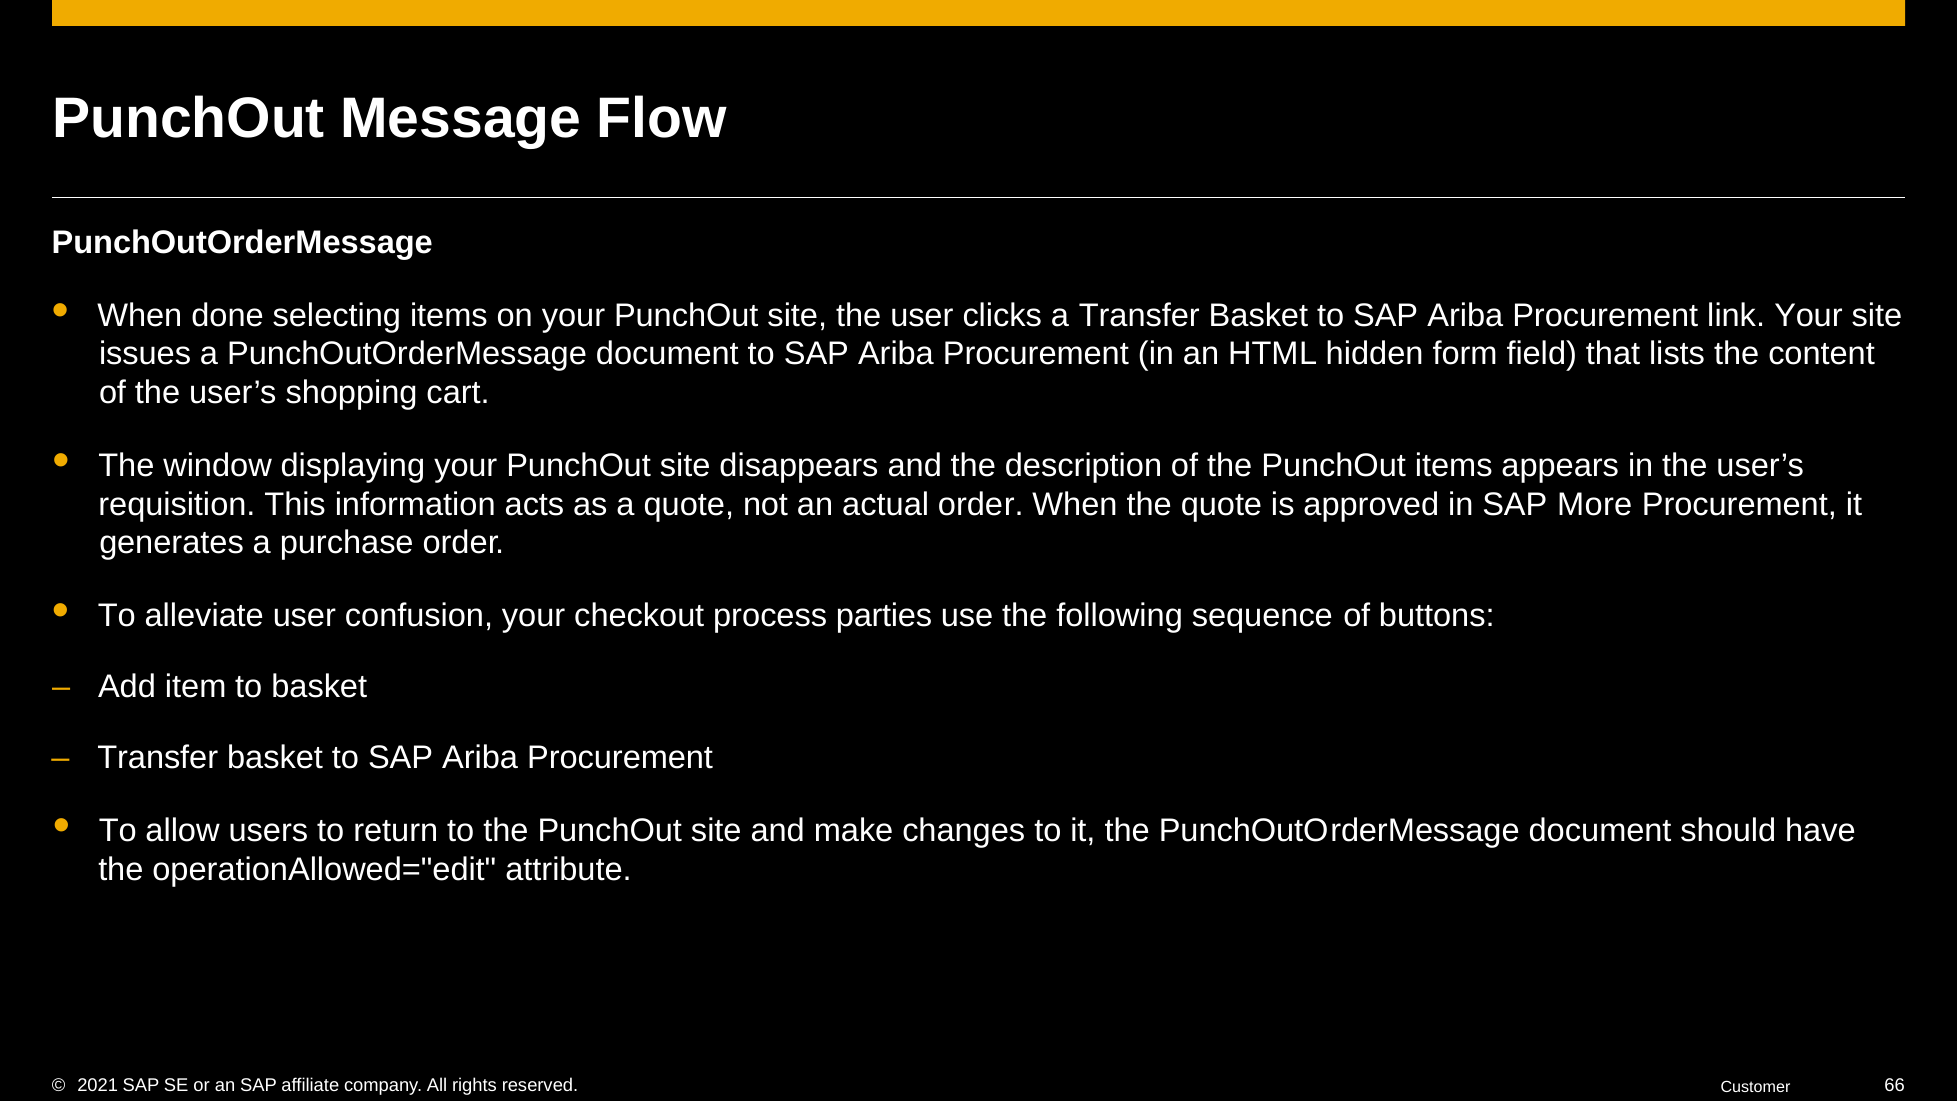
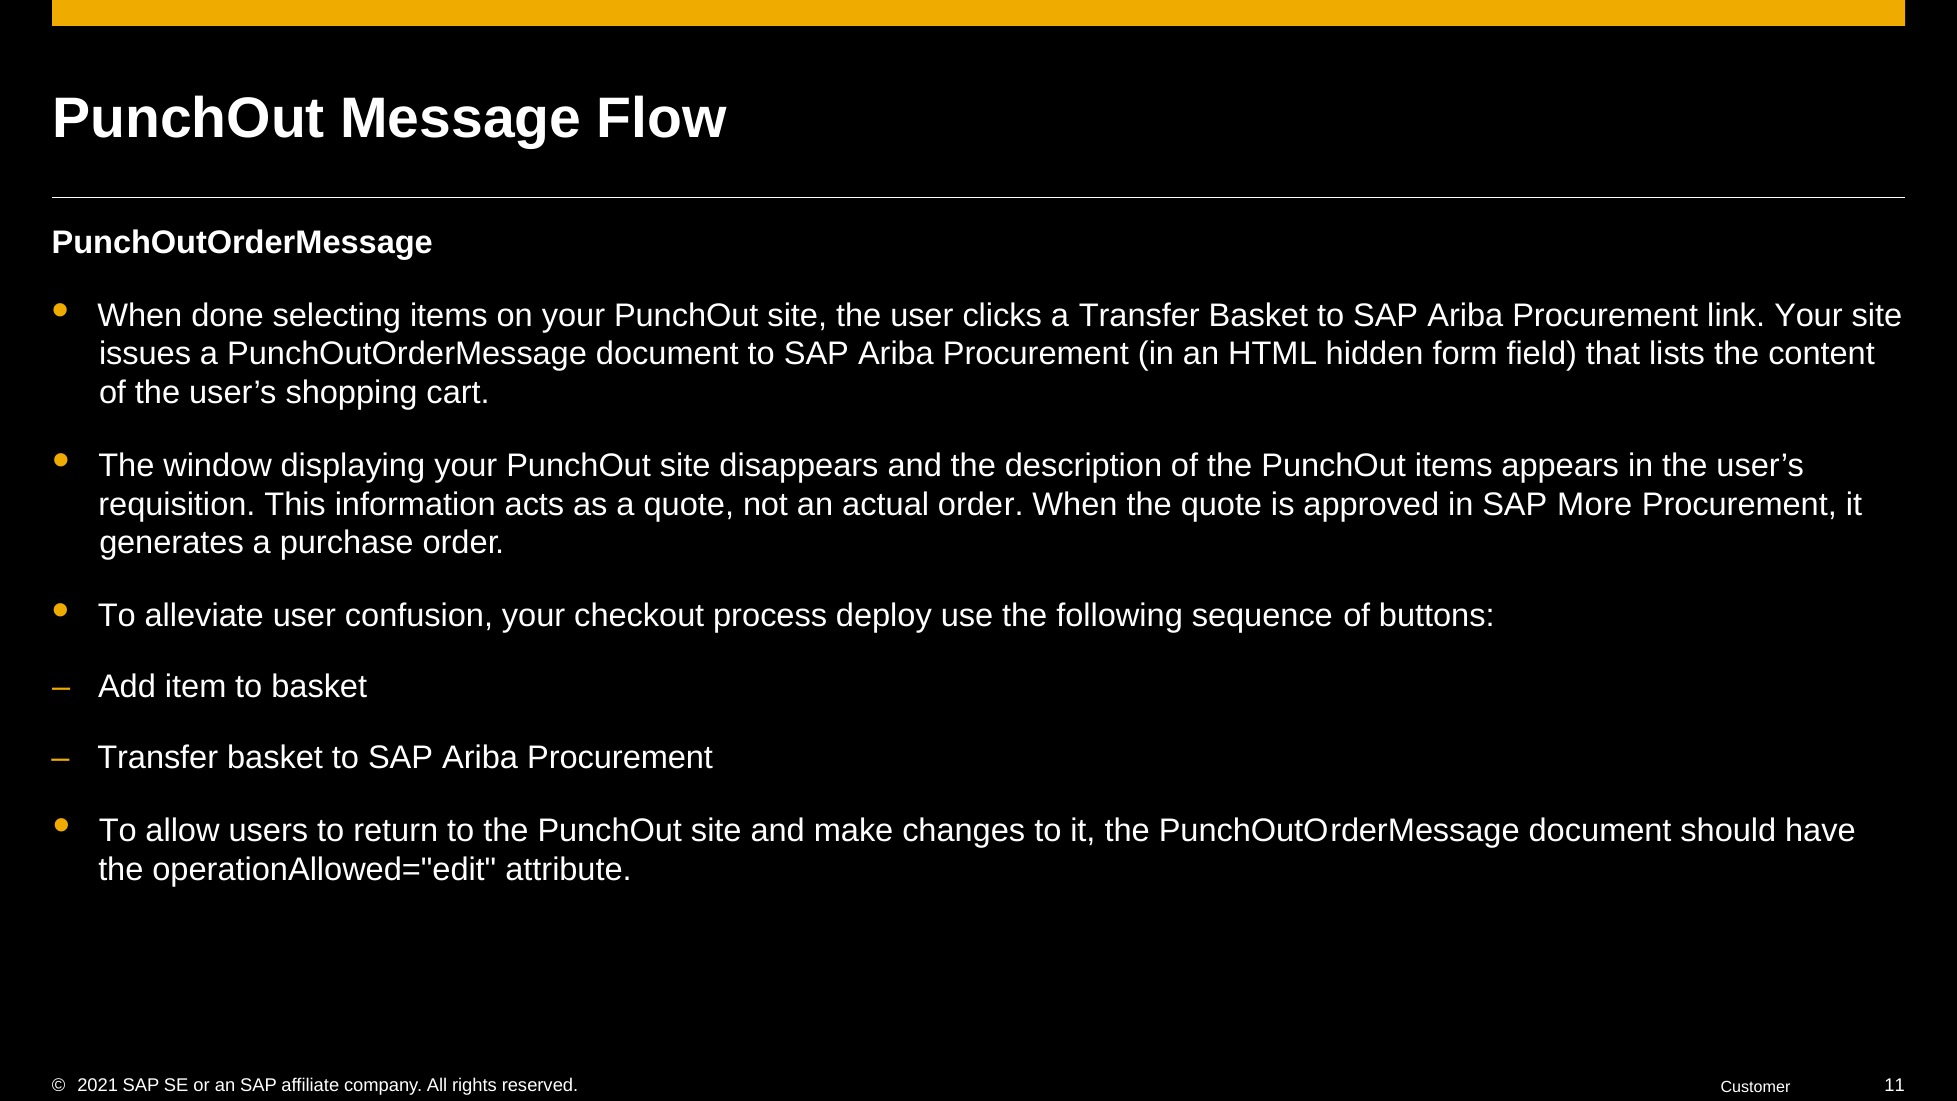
parties: parties -> deploy (884, 616)
66: 66 -> 11 (1895, 1085)
